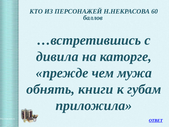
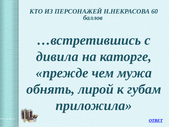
книги: книги -> лирой (96, 89)
